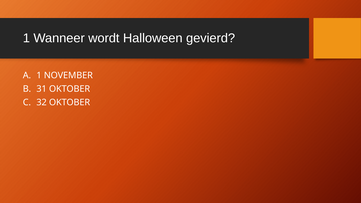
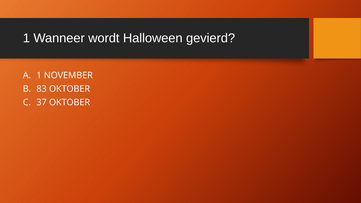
31: 31 -> 83 (42, 89)
32: 32 -> 37 (42, 102)
